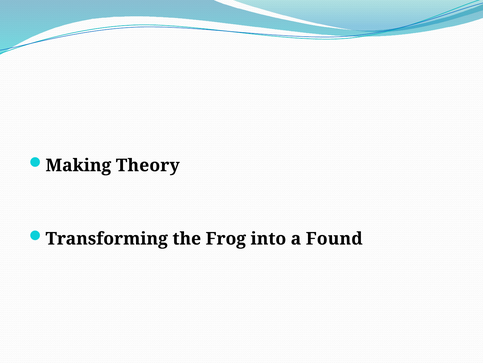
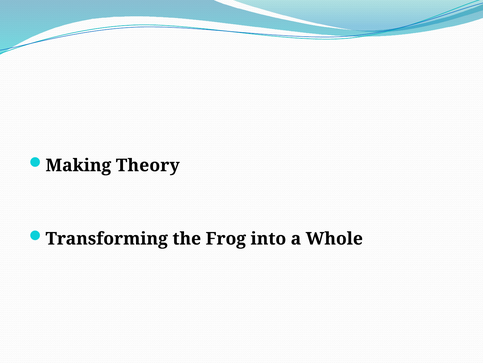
Found: Found -> Whole (334, 238)
